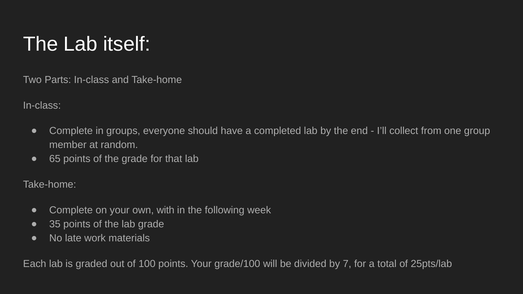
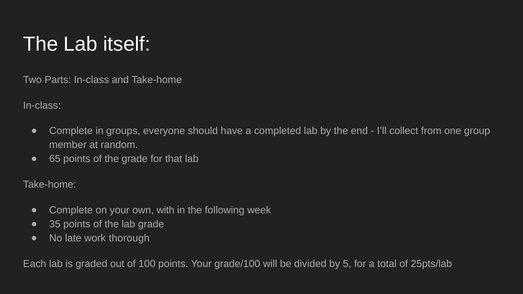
materials: materials -> thorough (129, 238)
7: 7 -> 5 (347, 264)
